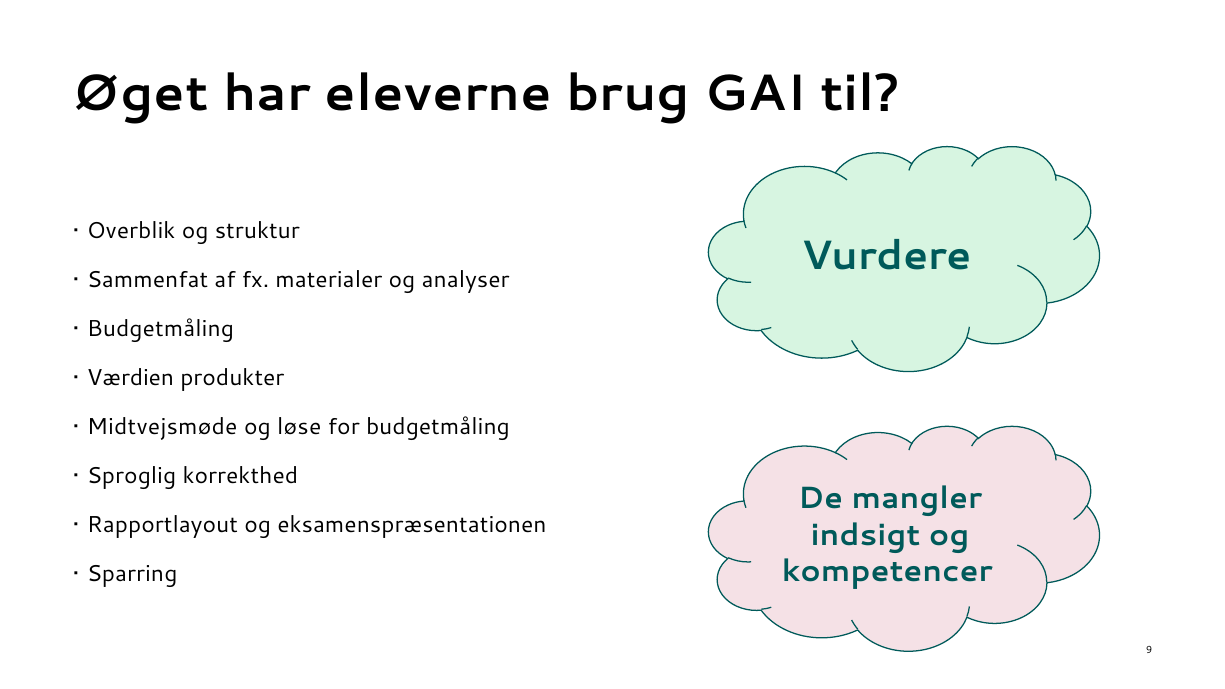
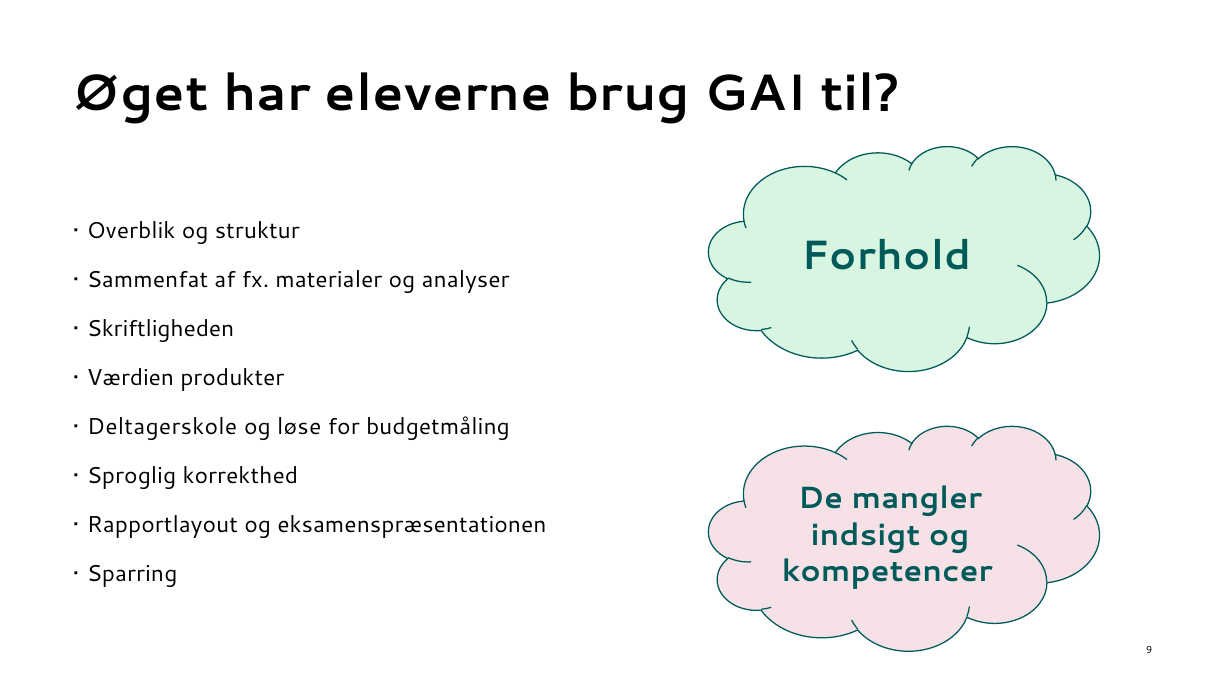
Vurdere: Vurdere -> Forhold (886, 256)
Budgetmåling: Budgetmåling -> Skriftligheden (161, 329)
Midtvejsmøde: Midtvejsmøde -> Deltagerskole (162, 427)
